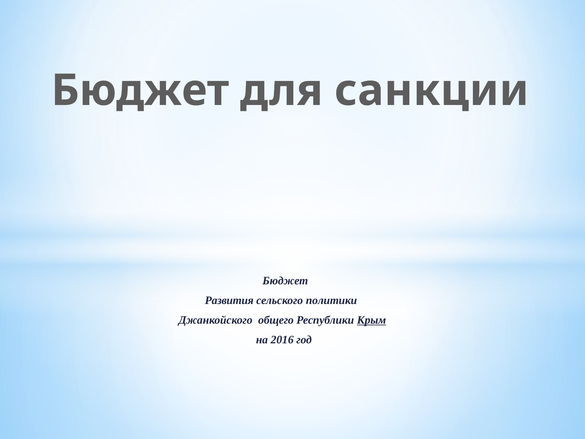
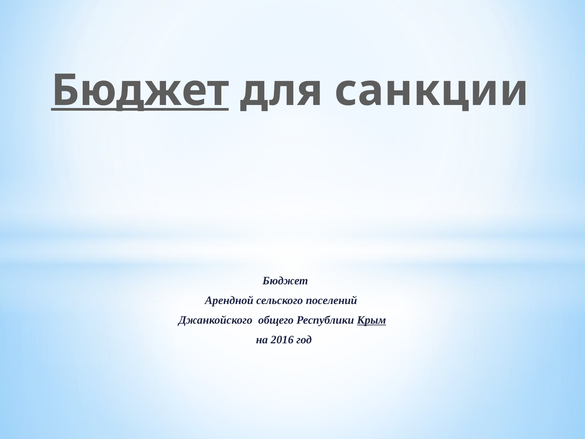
Бюджет underline: none -> present (140, 90)
Развития: Развития -> Арендной (229, 300)
политики: политики -> поселений (332, 300)
